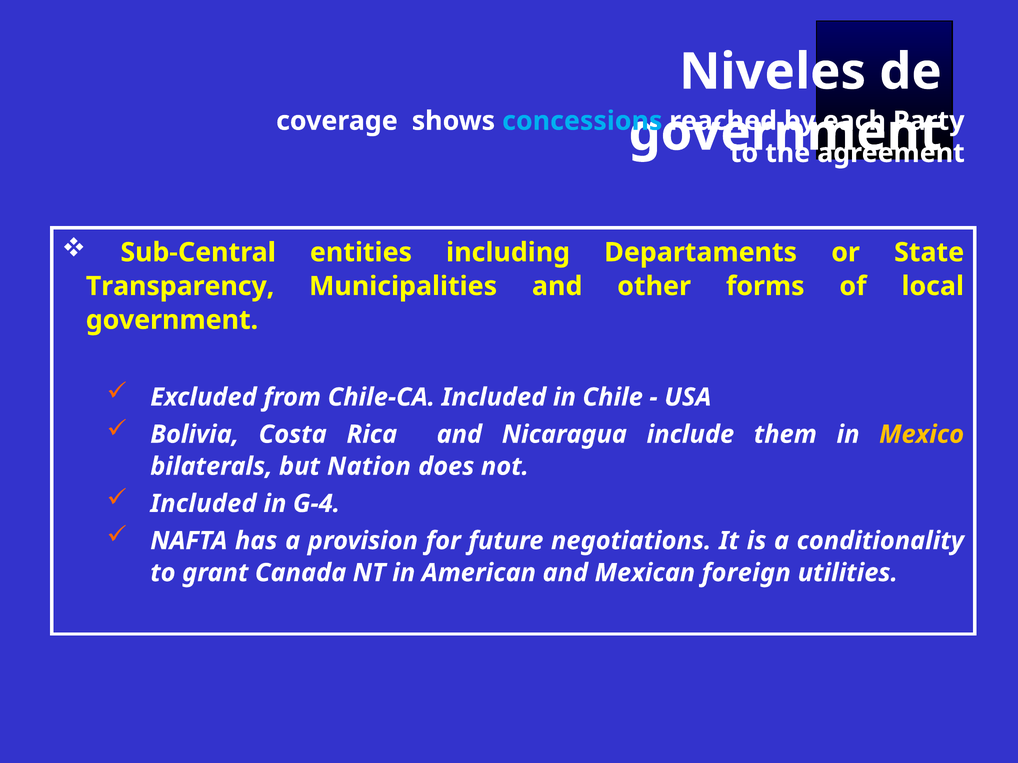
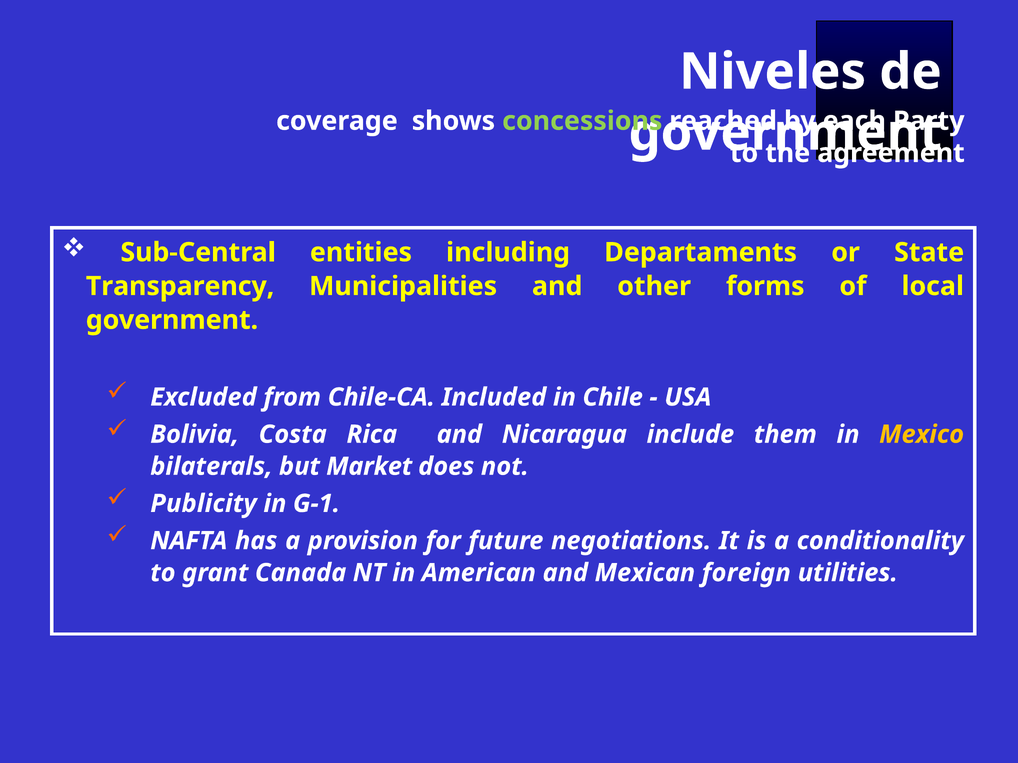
concessions colour: light blue -> light green (582, 121)
Nation: Nation -> Market (369, 467)
Included: Included -> Publicity (203, 504)
G-4: G-4 -> G-1 (316, 504)
